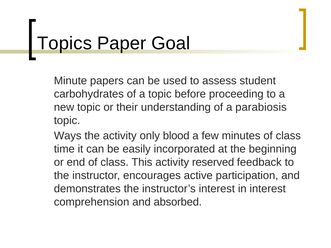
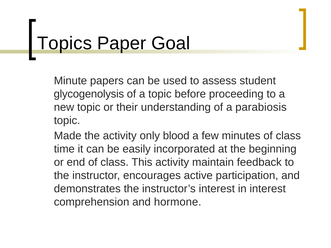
carbohydrates: carbohydrates -> glycogenolysis (89, 94)
Ways: Ways -> Made (68, 136)
reserved: reserved -> maintain (213, 162)
absorbed: absorbed -> hormone (178, 202)
